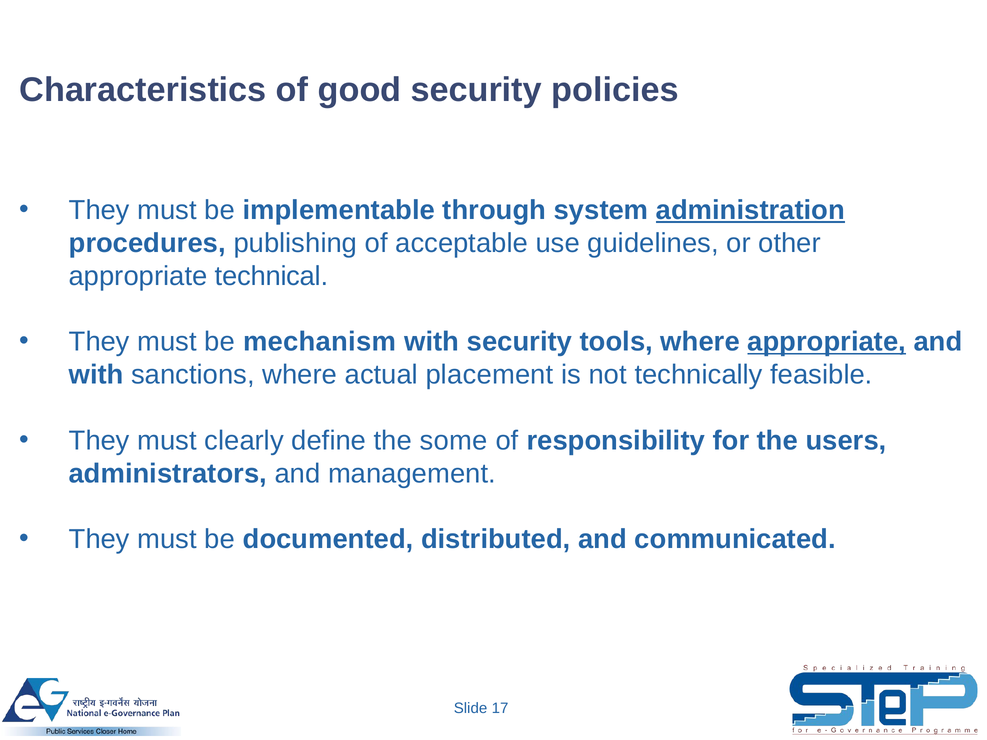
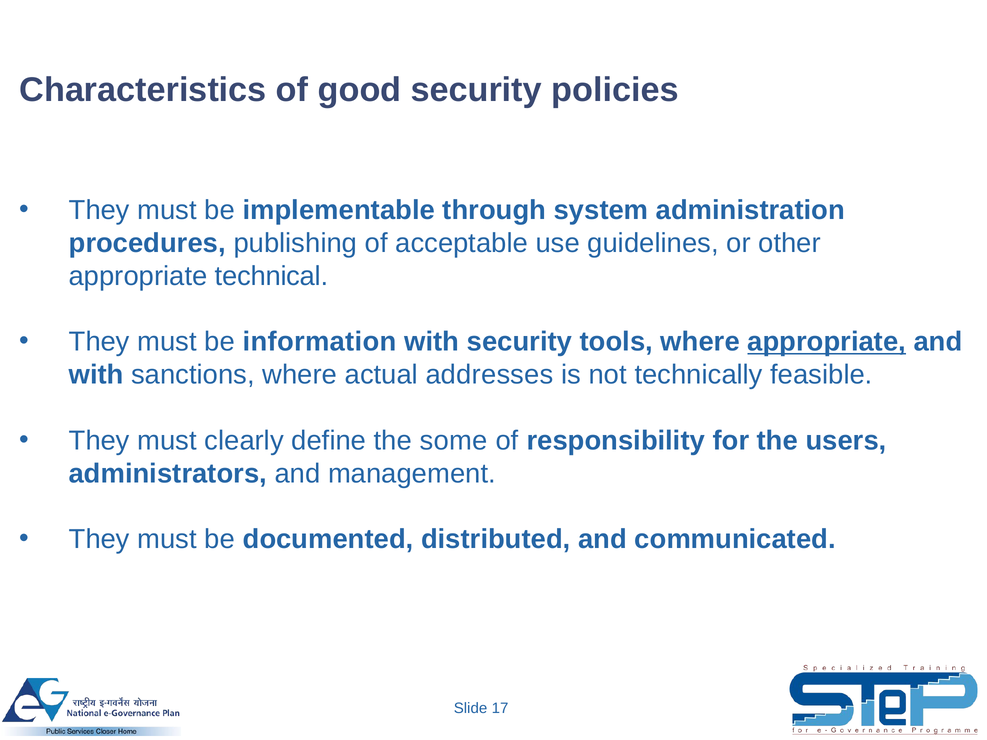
administration underline: present -> none (750, 210)
mechanism: mechanism -> information (320, 342)
placement: placement -> addresses (490, 375)
